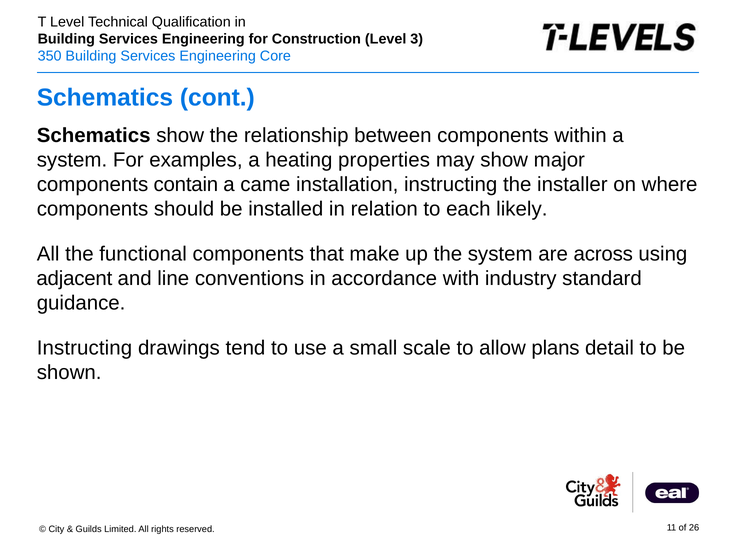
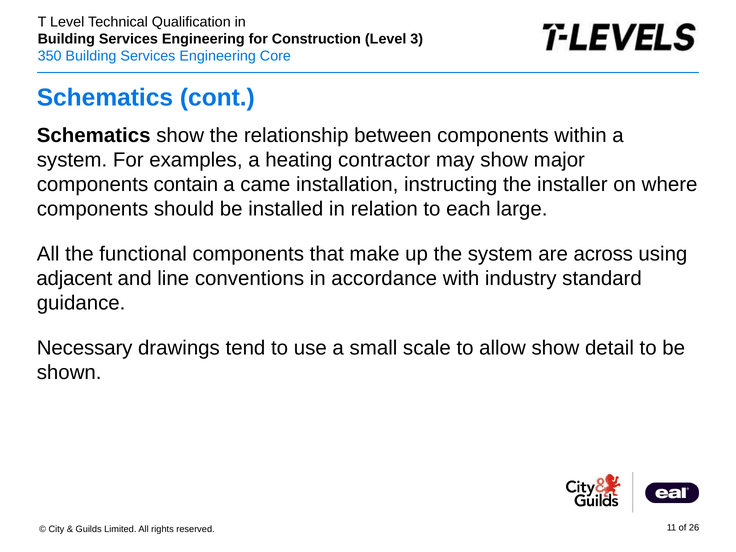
properties: properties -> contractor (384, 160)
likely: likely -> large (522, 209)
Instructing: Instructing -> Necessary (85, 348)
allow plans: plans -> show (555, 348)
